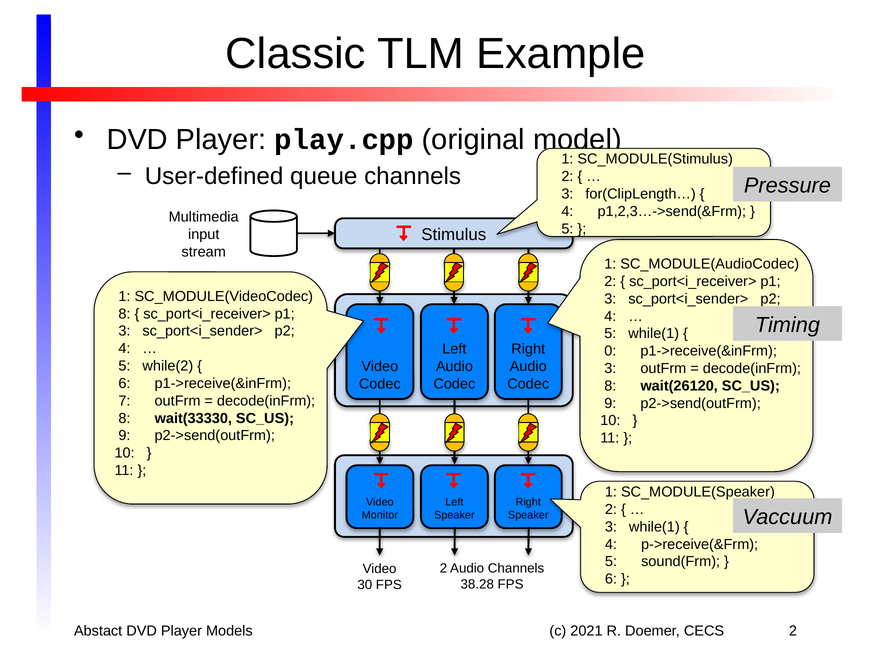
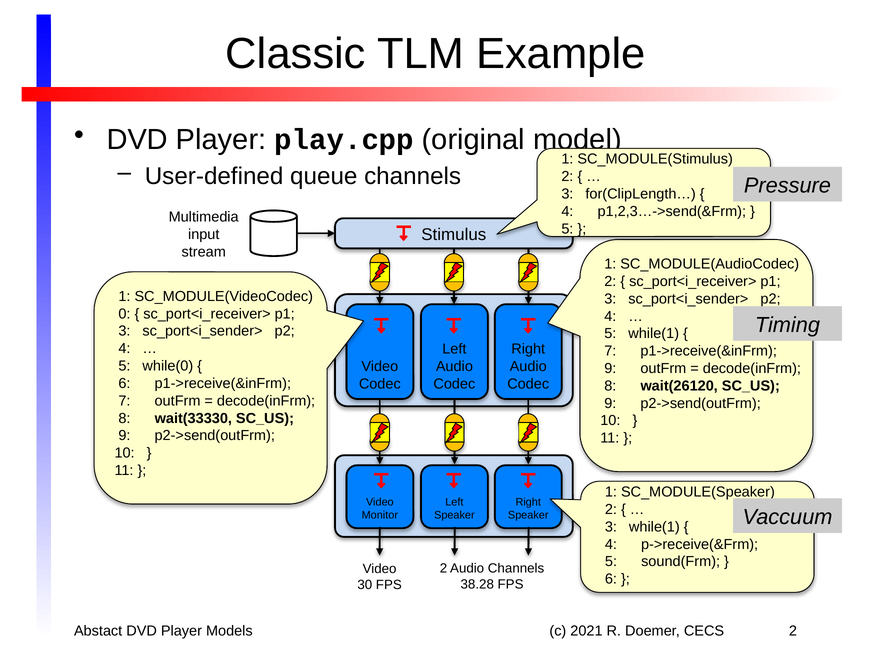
8: 8 -> 0 (124, 314)
0: 0 -> 7 (610, 351)
while(2: while(2 -> while(0 (168, 366)
3: 3 -> 9 (610, 369)
